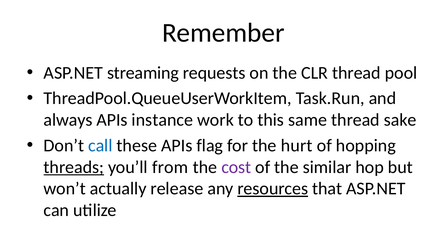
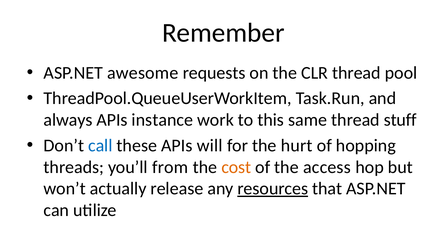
streaming: streaming -> awesome (143, 73)
sake: sake -> stuff (400, 120)
flag: flag -> will (210, 146)
threads underline: present -> none (74, 167)
cost colour: purple -> orange (236, 167)
similar: similar -> access (327, 167)
